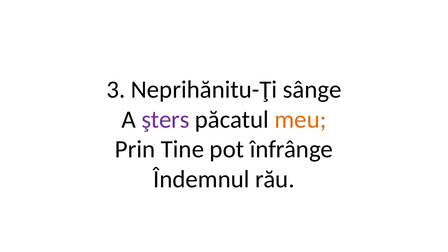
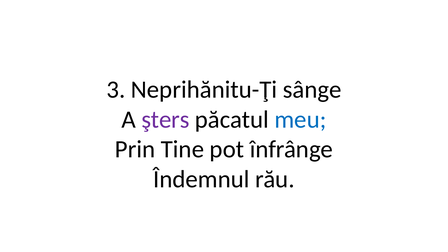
meu colour: orange -> blue (300, 120)
